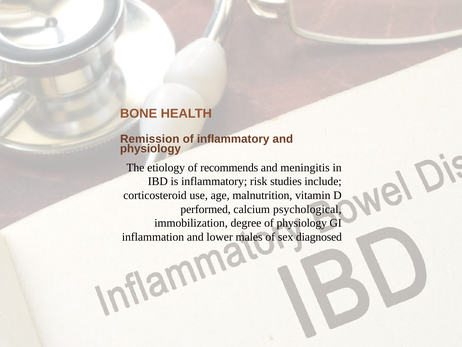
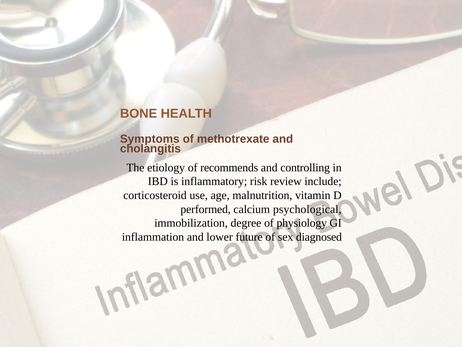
Remission: Remission -> Symptoms (150, 139)
of inflammatory: inflammatory -> methotrexate (233, 139)
physiology: physiology -> cholangitis (150, 149)
meningitis: meningitis -> controlling (305, 167)
studies: studies -> review (286, 181)
males: males -> future (249, 237)
